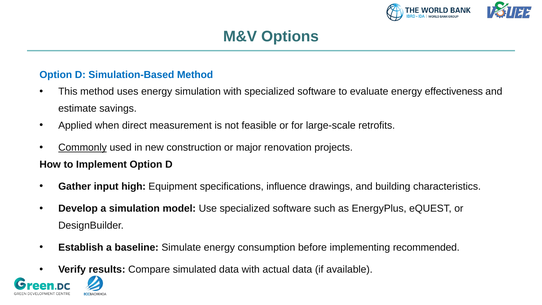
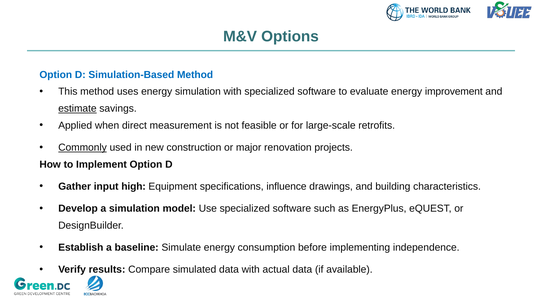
effectiveness: effectiveness -> improvement (454, 92)
estimate underline: none -> present (77, 109)
recommended: recommended -> independence (426, 247)
